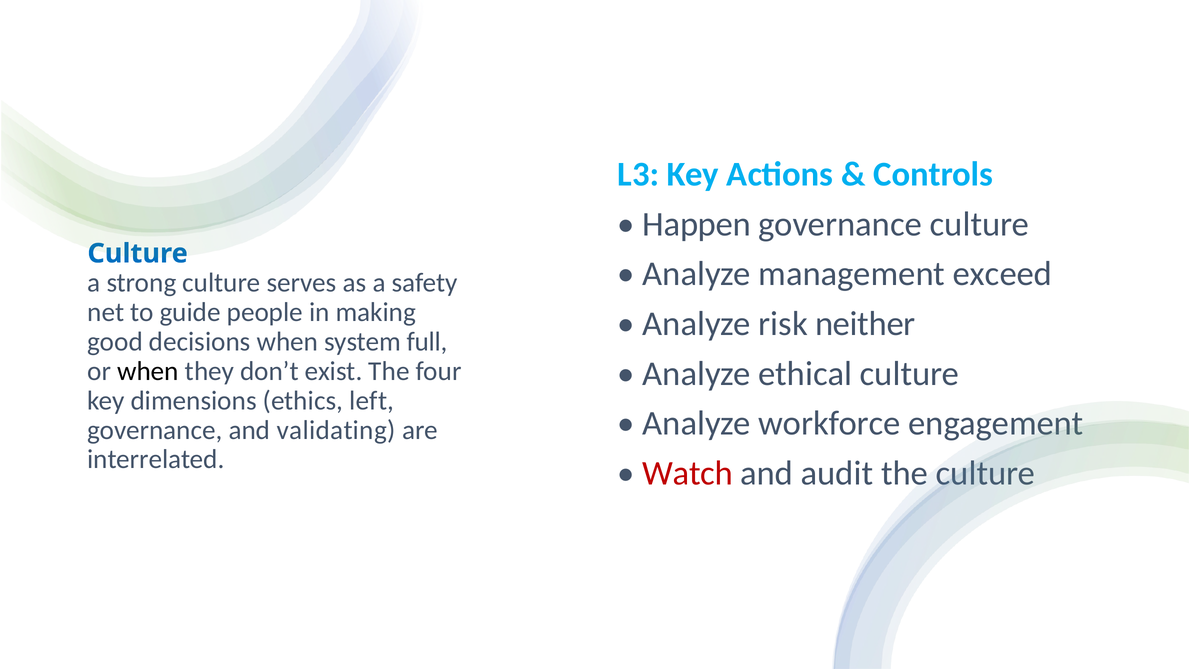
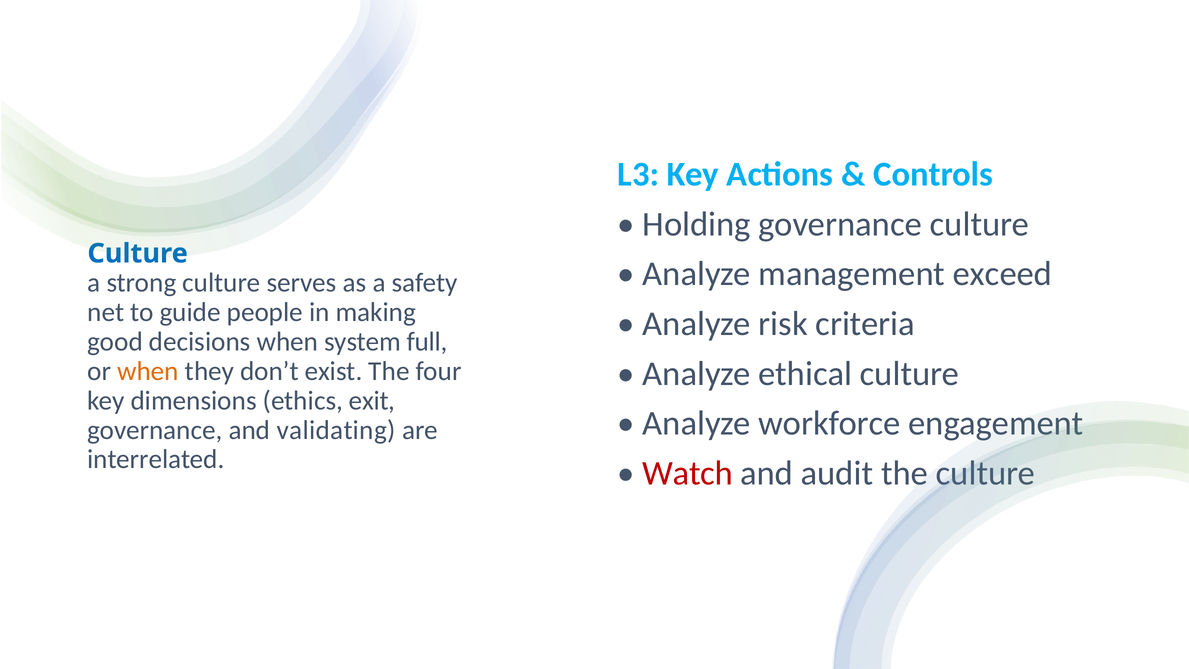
Happen: Happen -> Holding (697, 224)
neither: neither -> criteria (865, 324)
when colour: black -> orange (148, 371)
left: left -> exit (372, 401)
